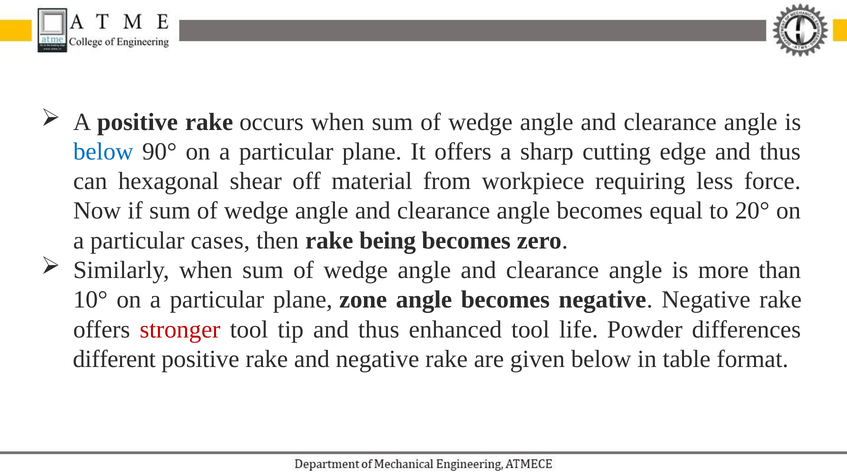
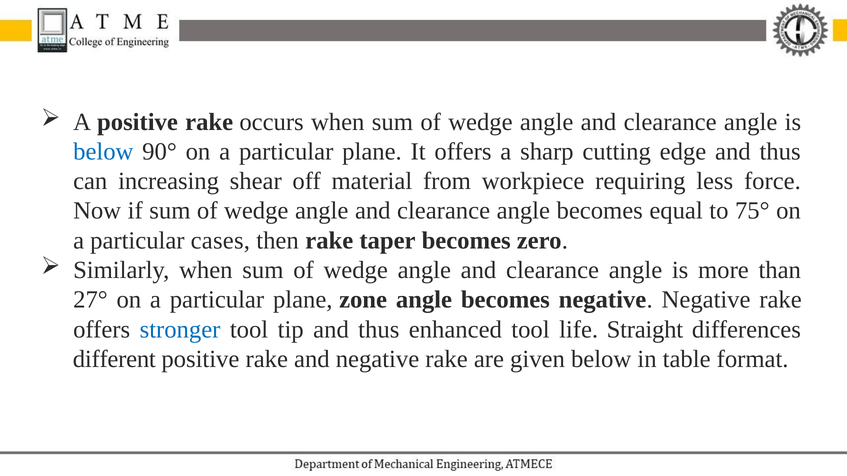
hexagonal: hexagonal -> increasing (169, 181)
20°: 20° -> 75° (752, 211)
being: being -> taper (387, 241)
10°: 10° -> 27° (90, 300)
stronger colour: red -> blue (180, 330)
Powder: Powder -> Straight (645, 330)
